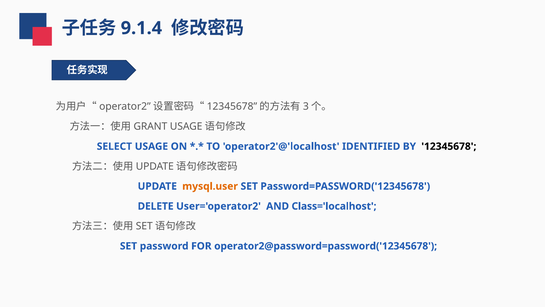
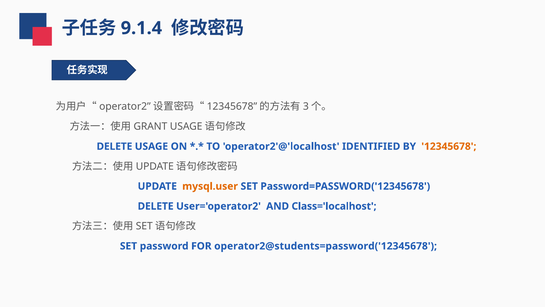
SELECT: SELECT -> DELETE (114, 146)
12345678 colour: black -> orange (449, 146)
operator2@password=password('12345678: operator2@password=password('12345678 -> operator2@students=password('12345678 (326, 246)
